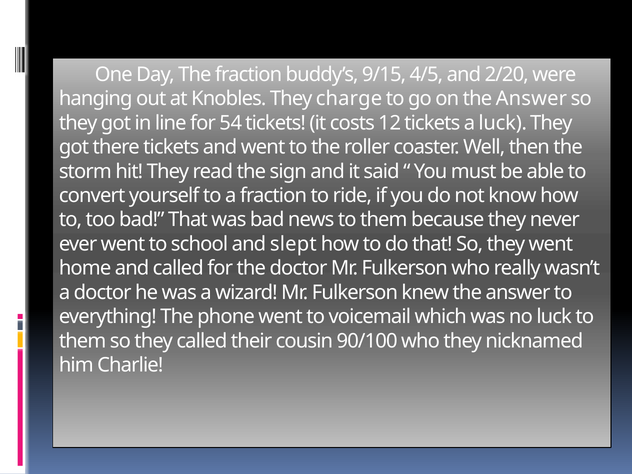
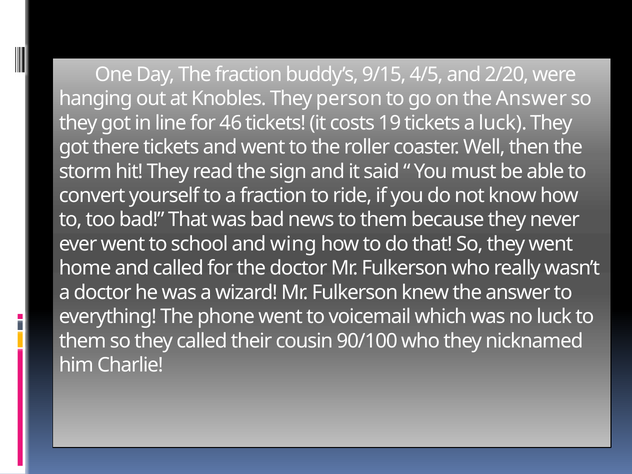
charge: charge -> person (349, 99)
54: 54 -> 46 (231, 123)
12: 12 -> 19 (390, 123)
slept: slept -> wing (293, 244)
